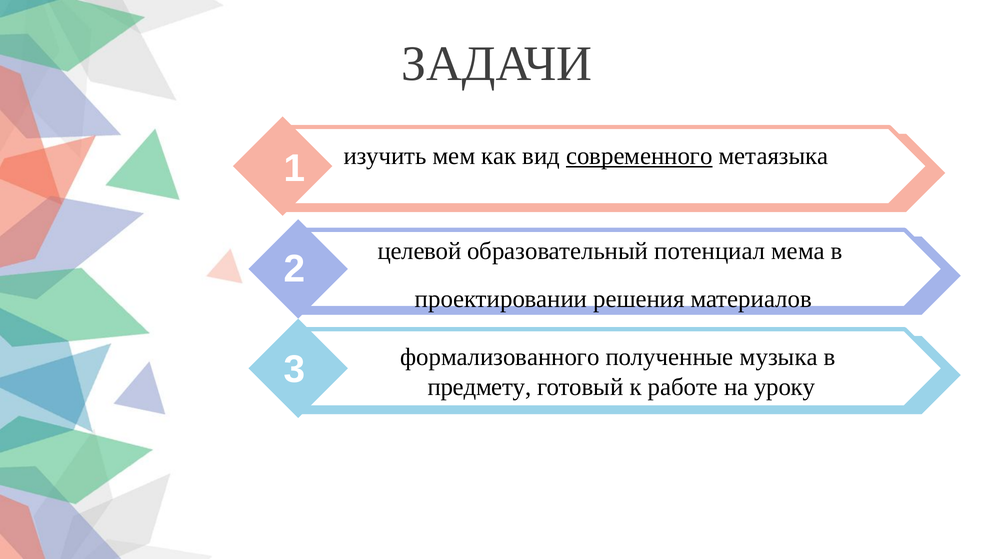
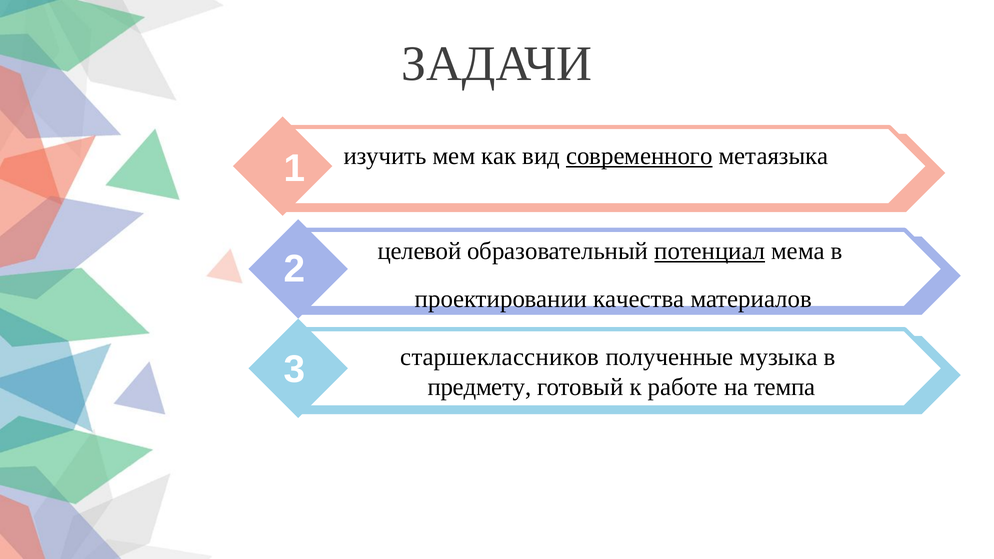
потенциал underline: none -> present (710, 251)
решения: решения -> качества (639, 299)
формализованного: формализованного -> старшеклассников (500, 357)
уроку: уроку -> темпа (785, 387)
